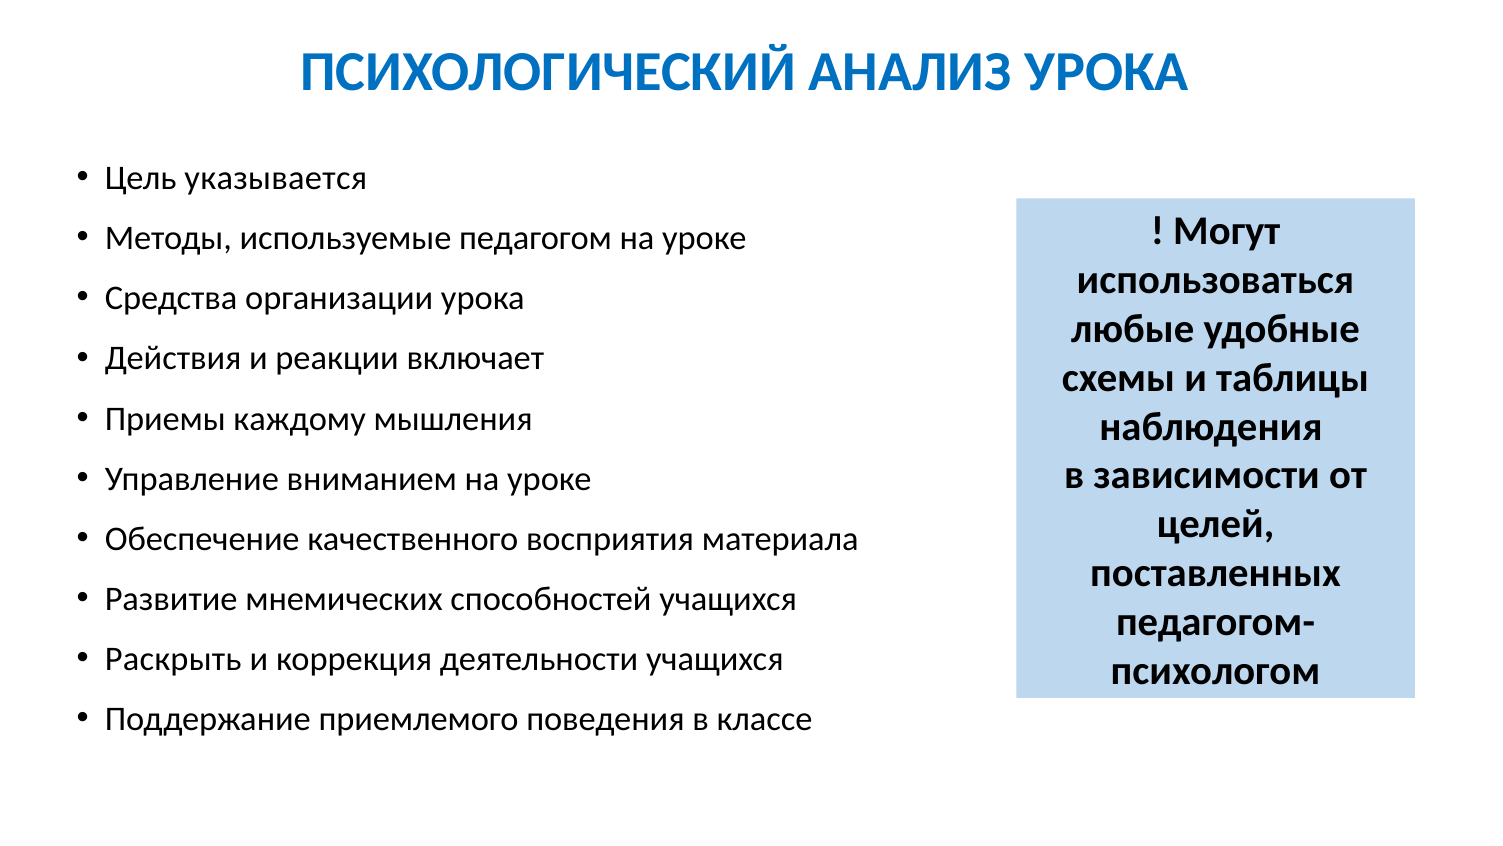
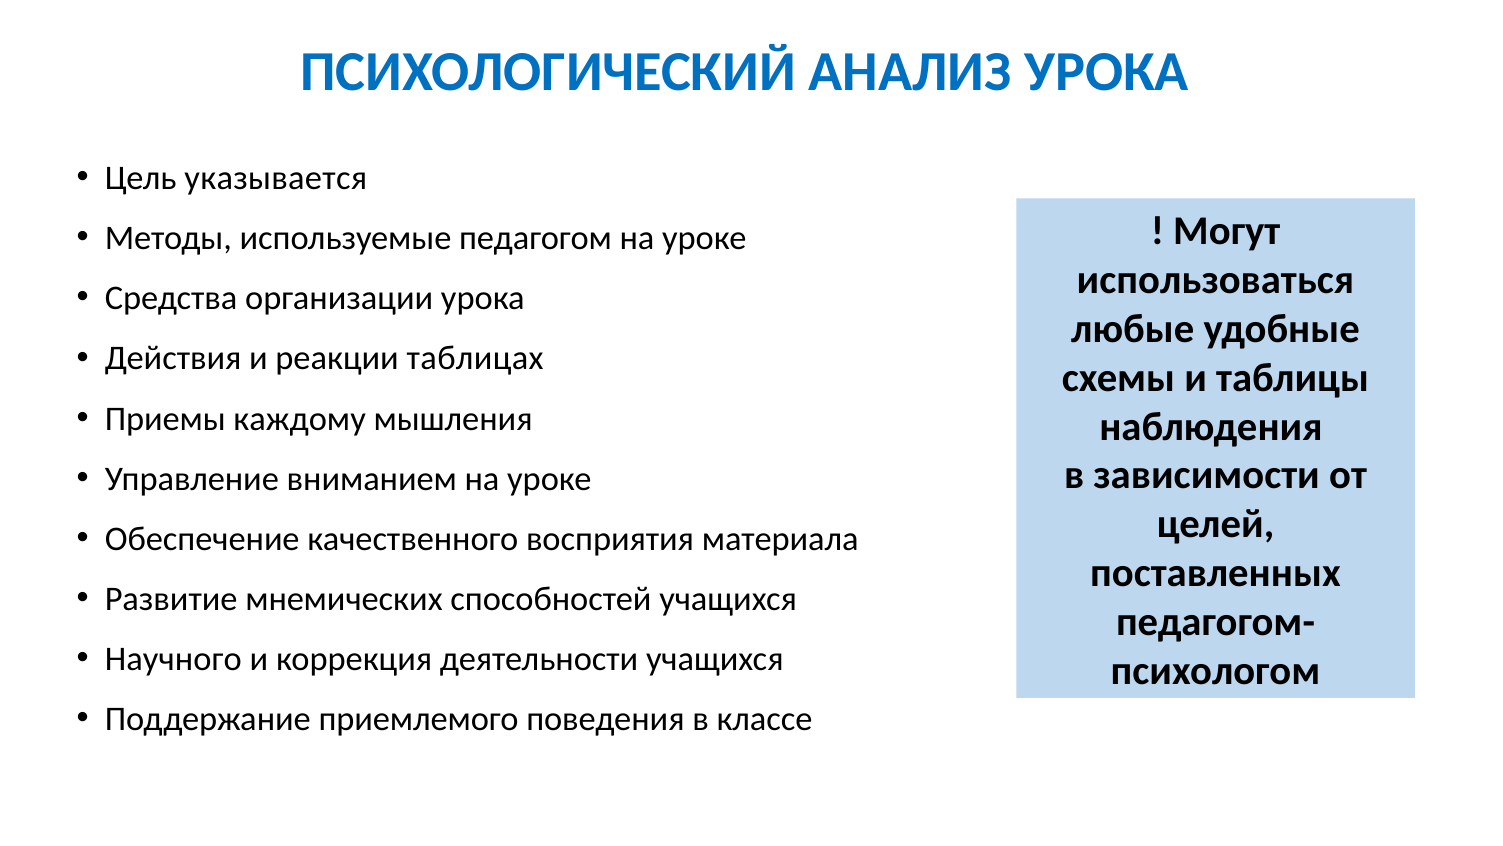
включает: включает -> таблицах (475, 358)
Раскрыть: Раскрыть -> Научного (173, 659)
